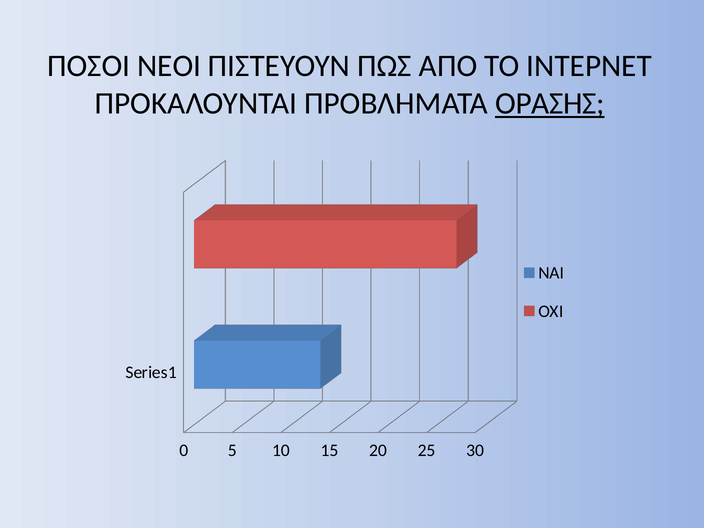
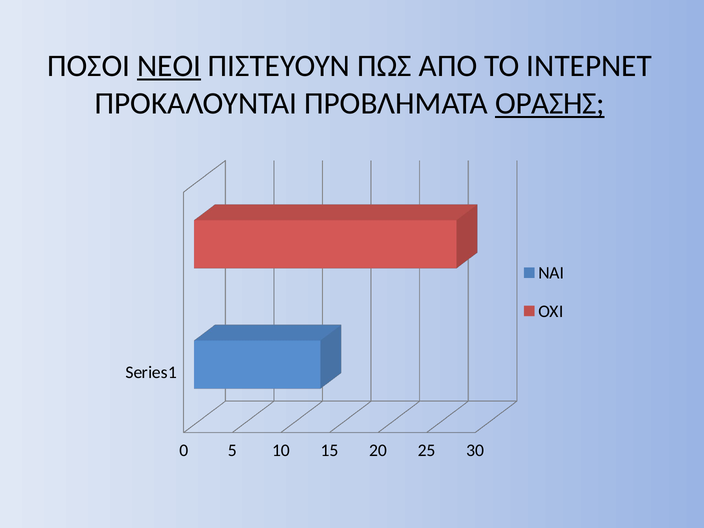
ΝΕΟΙ underline: none -> present (169, 66)
